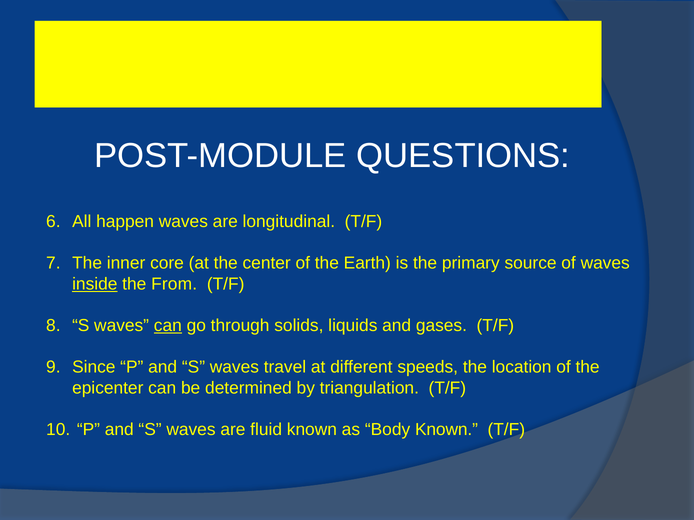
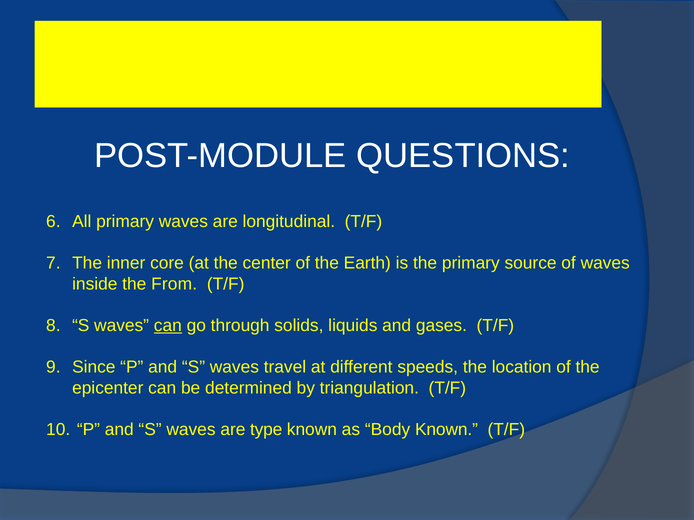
All happen: happen -> primary (125, 222)
inside underline: present -> none (95, 284)
fluid: fluid -> type (266, 430)
